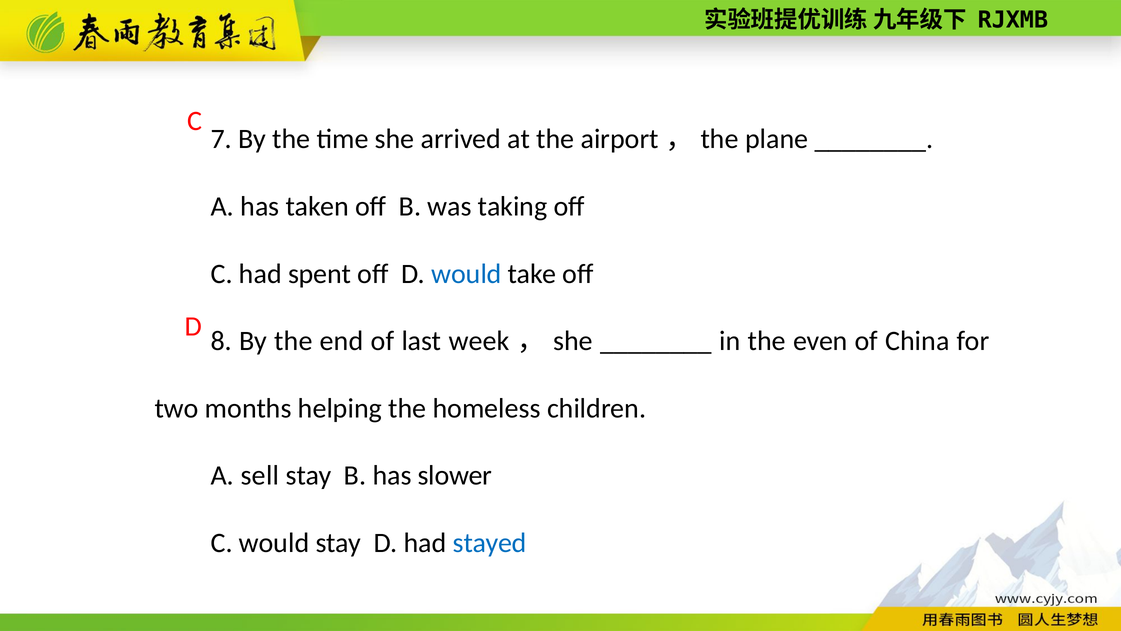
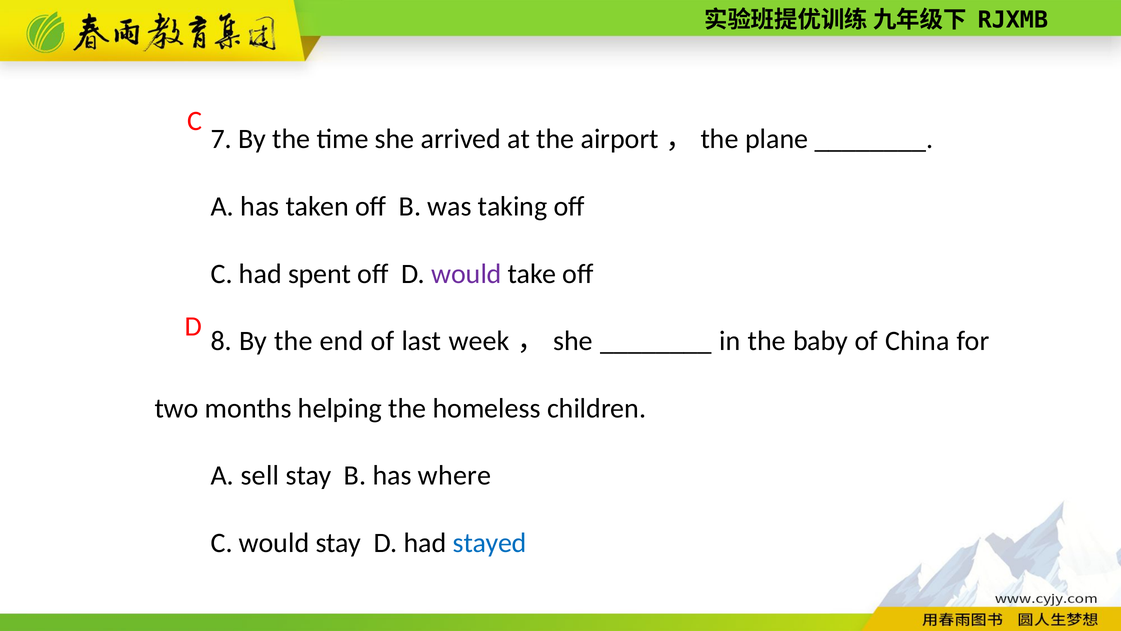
would colour: blue -> purple (466, 274)
even: even -> baby (820, 341)
slower: slower -> where (455, 475)
